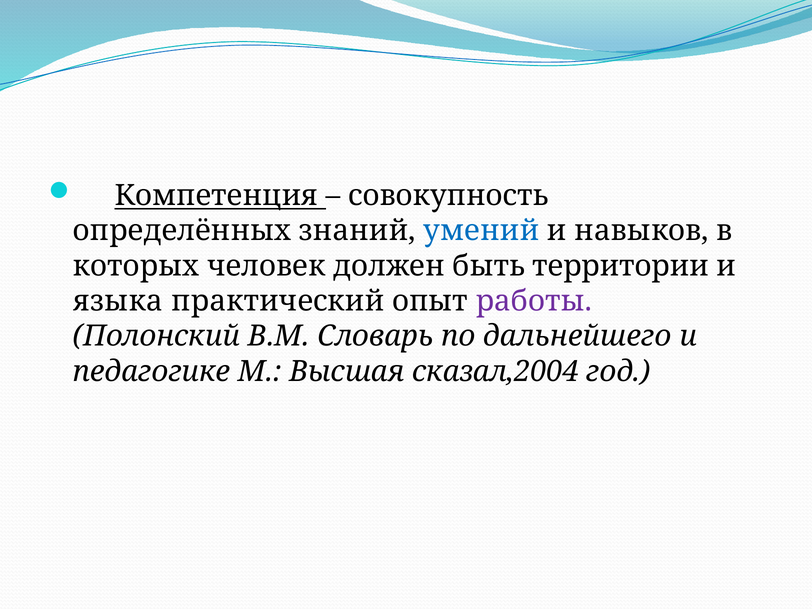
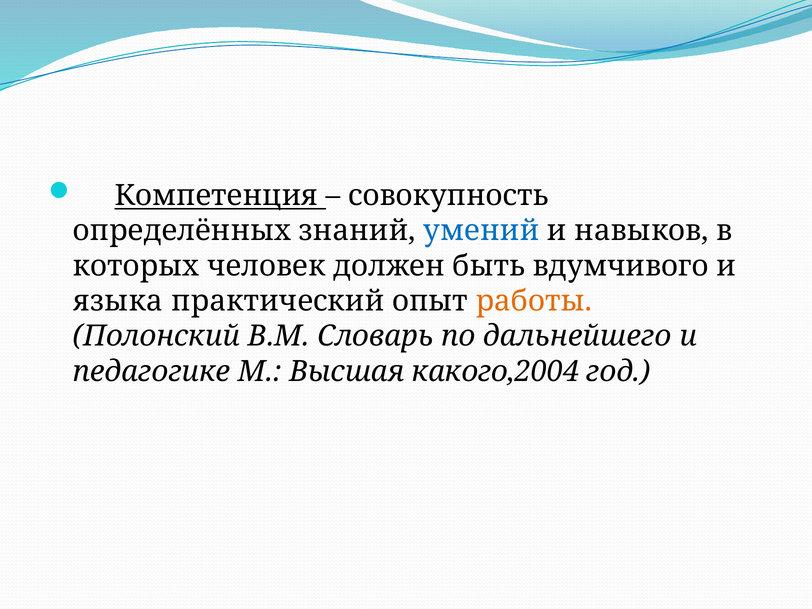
территории: территории -> вдумчивого (621, 266)
работы colour: purple -> orange (534, 301)
сказал,2004: сказал,2004 -> какого,2004 (496, 371)
